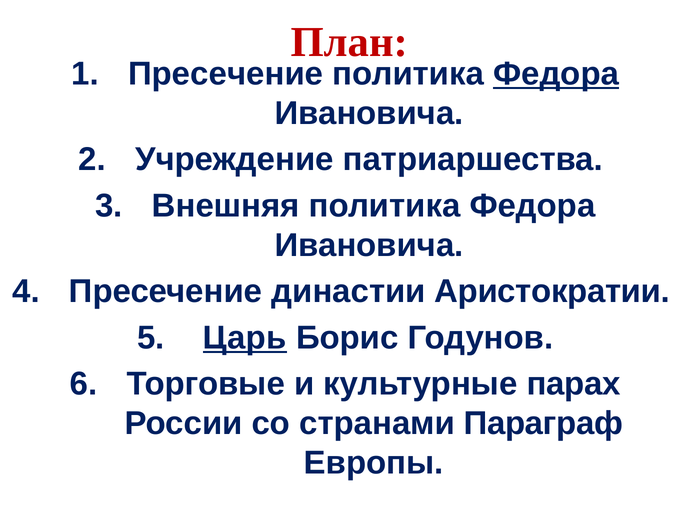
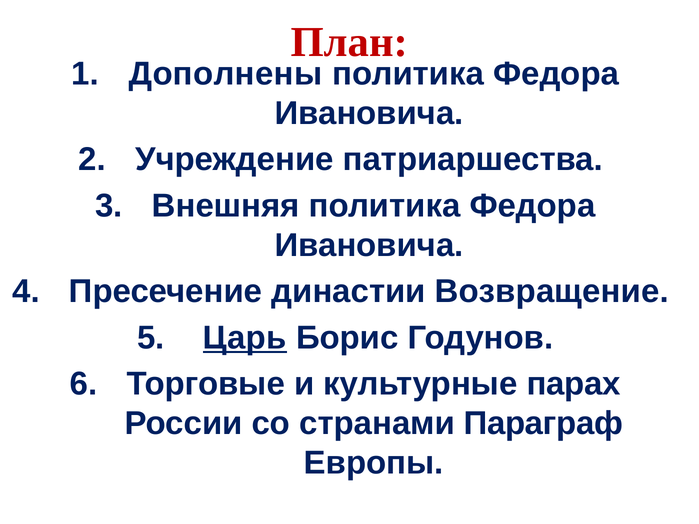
Пресечение: Пресечение -> Дополнены (226, 74)
Федора underline: present -> none (556, 74)
Аристократии: Аристократии -> Возвращение (552, 292)
